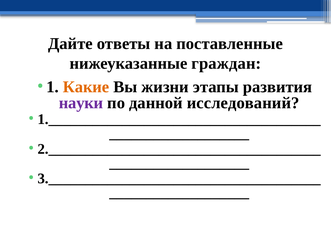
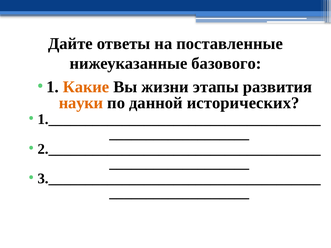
граждан: граждан -> базового (226, 64)
науки colour: purple -> orange (81, 103)
исследований: исследований -> исторических (243, 103)
